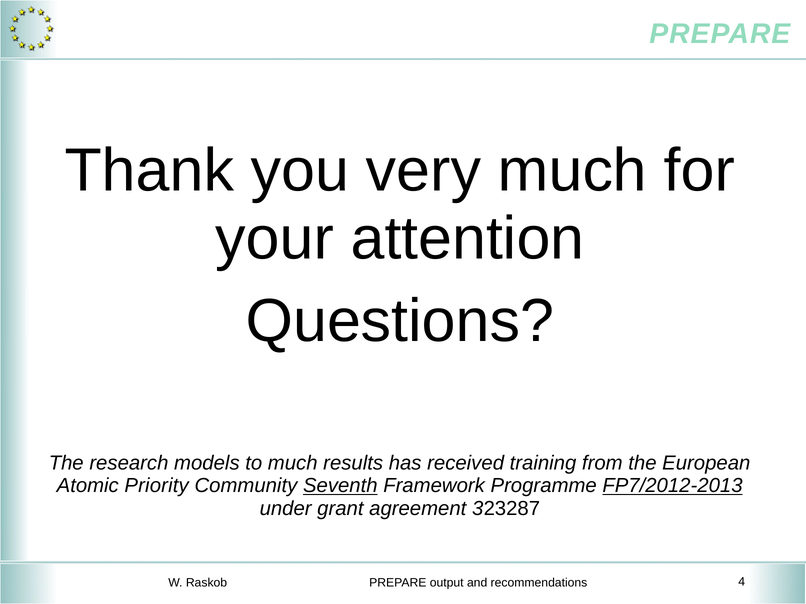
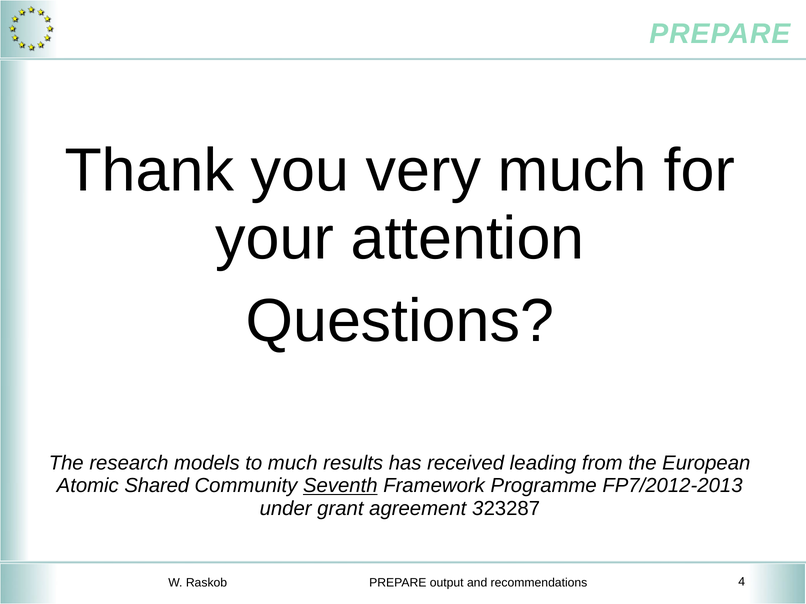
training: training -> leading (543, 463)
Priority: Priority -> Shared (157, 486)
FP7/2012-2013 underline: present -> none (672, 486)
